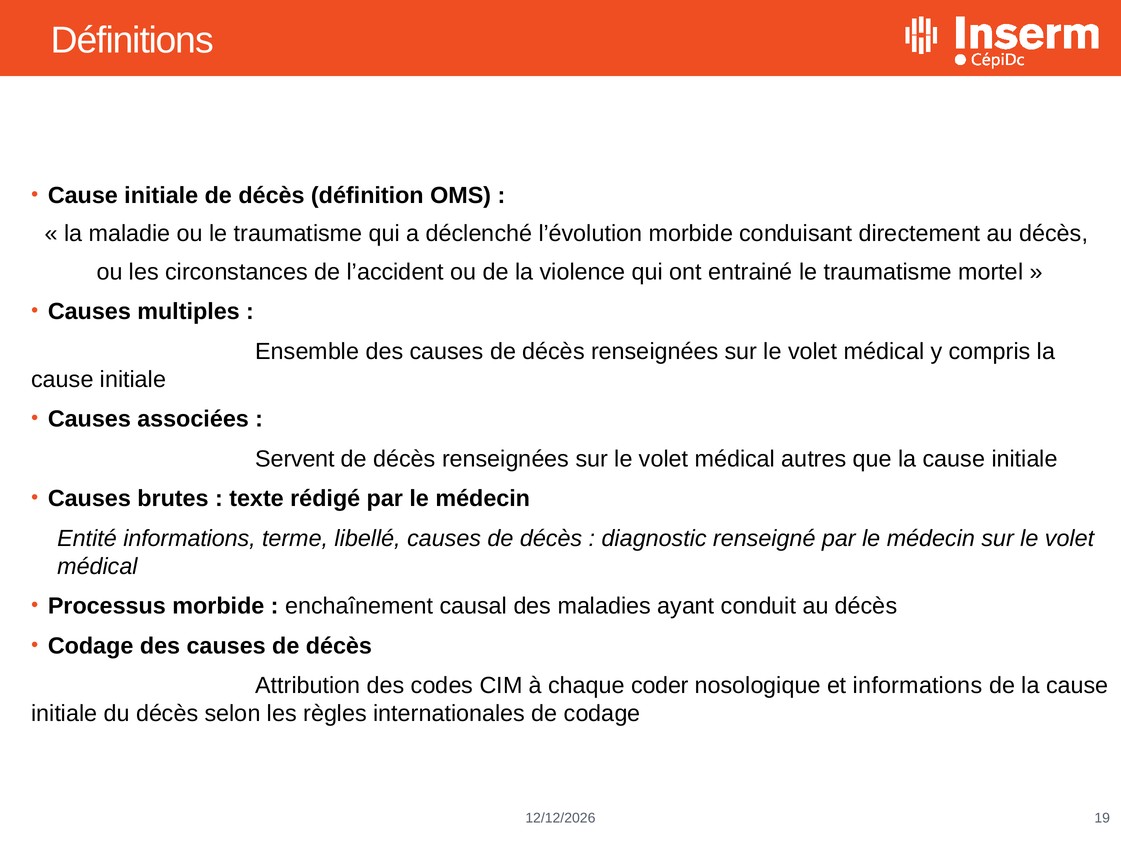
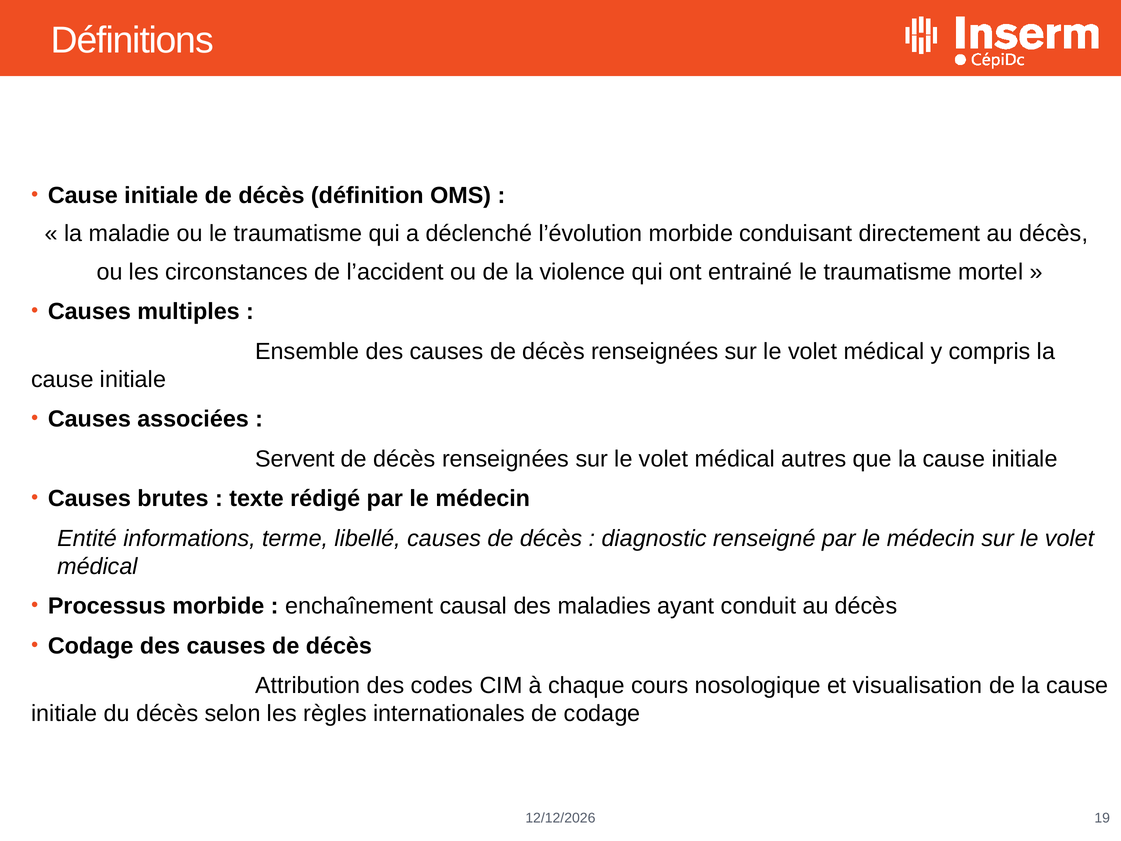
coder: coder -> cours (660, 685)
et informations: informations -> visualisation (918, 685)
